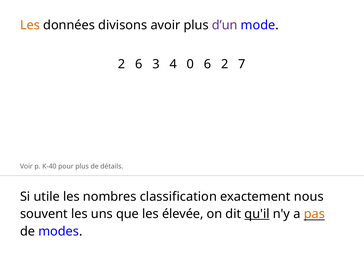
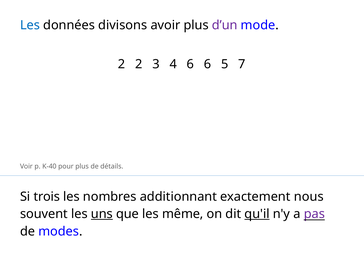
Les colour: orange -> blue (30, 25)
2 6: 6 -> 2 (139, 64)
4 0: 0 -> 6 (190, 64)
6 2: 2 -> 5 (225, 64)
utile: utile -> trois (47, 197)
classification: classification -> additionnant (178, 197)
uns underline: none -> present (102, 214)
élevée: élevée -> même (183, 214)
pas colour: orange -> purple (314, 214)
